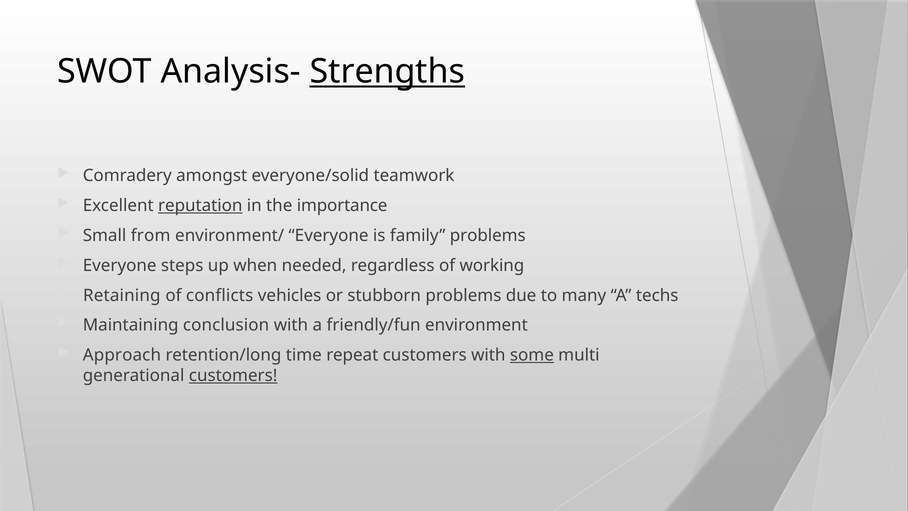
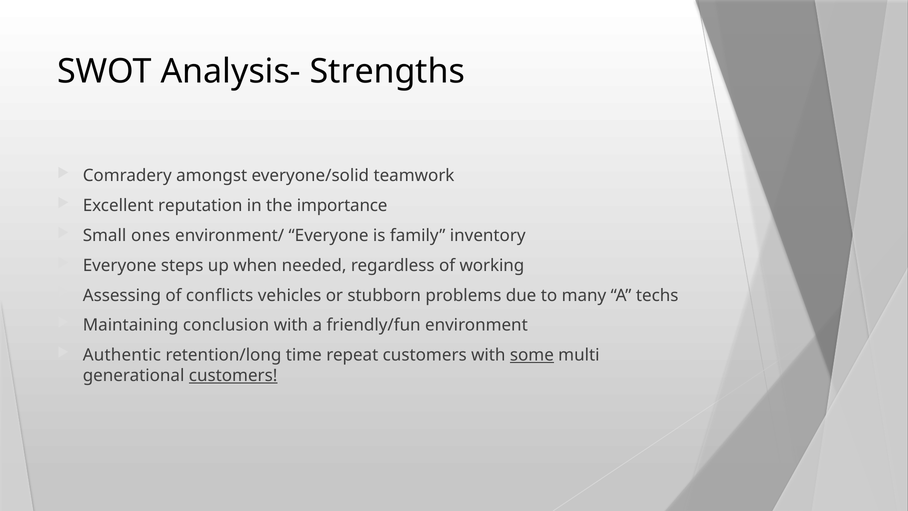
Strengths underline: present -> none (387, 72)
reputation underline: present -> none (200, 206)
from: from -> ones (151, 236)
family problems: problems -> inventory (488, 236)
Retaining: Retaining -> Assessing (122, 295)
Approach: Approach -> Authentic (122, 355)
